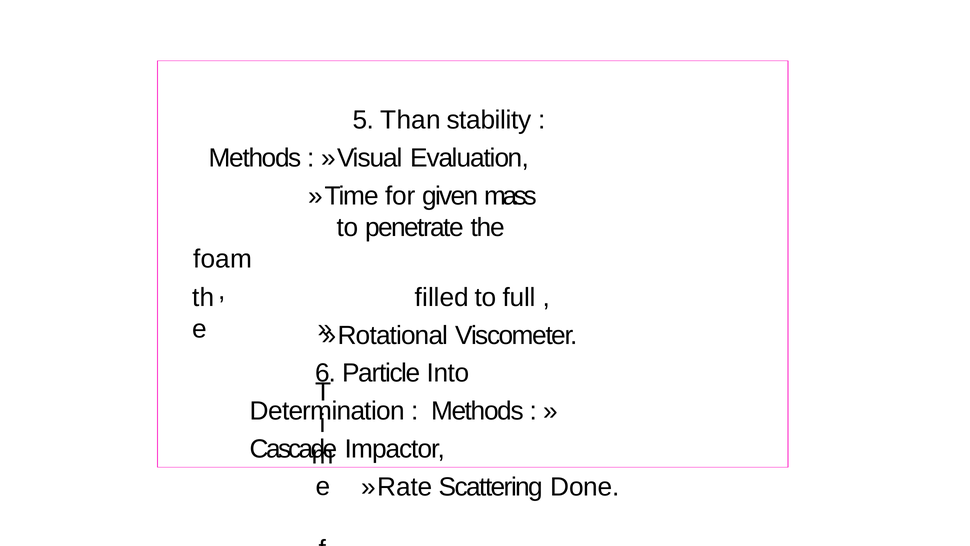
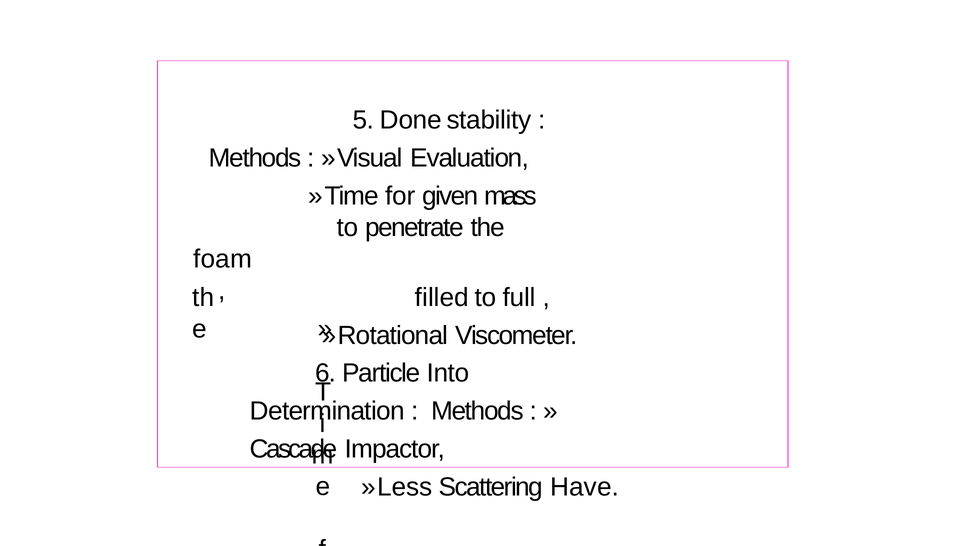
Than: Than -> Done (411, 120)
Rate: Rate -> Less (405, 487)
Done: Done -> Have (585, 487)
